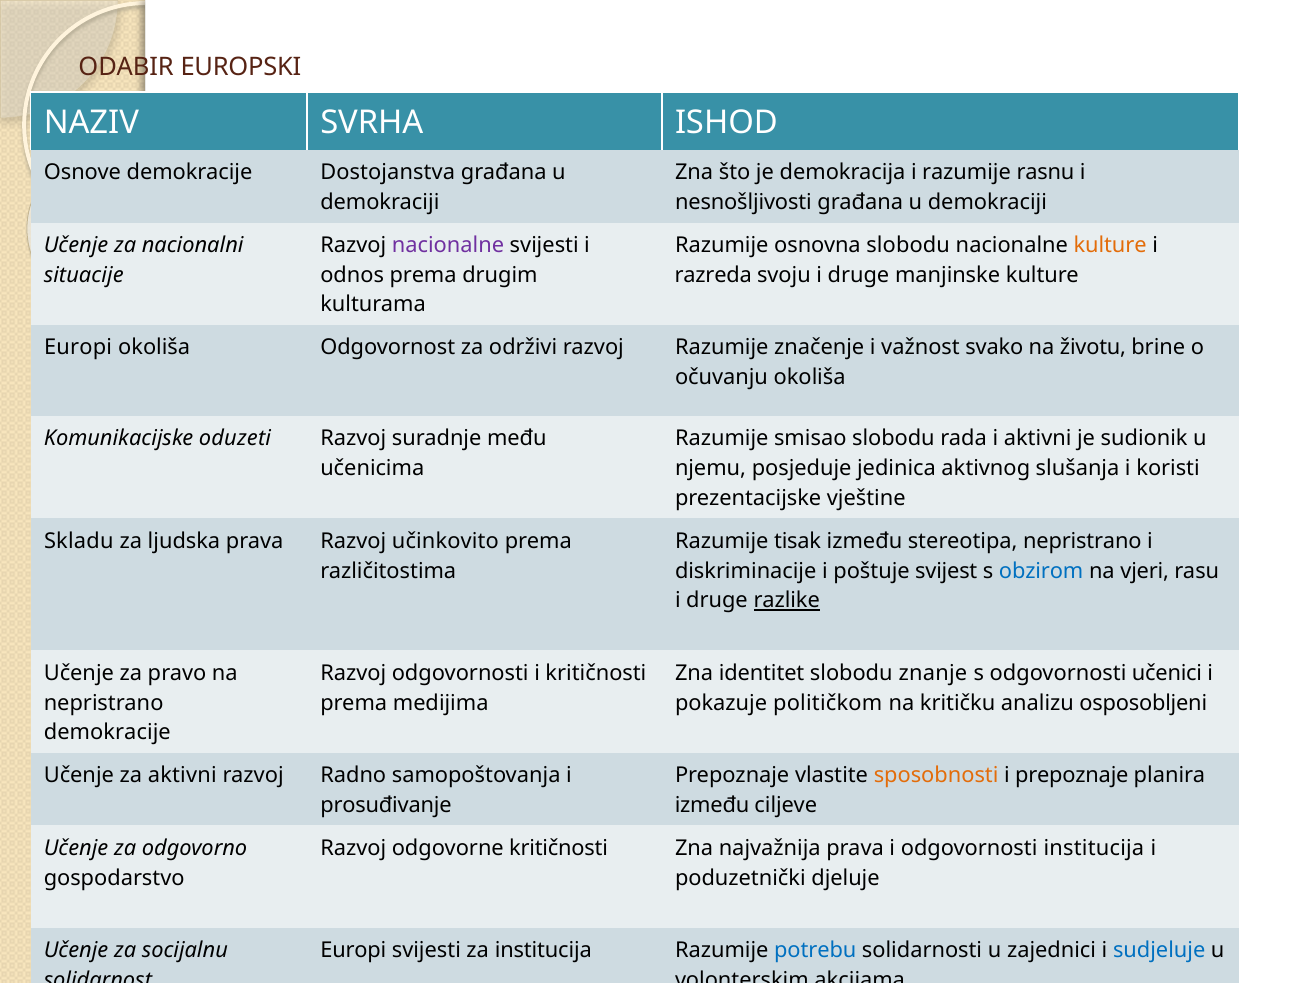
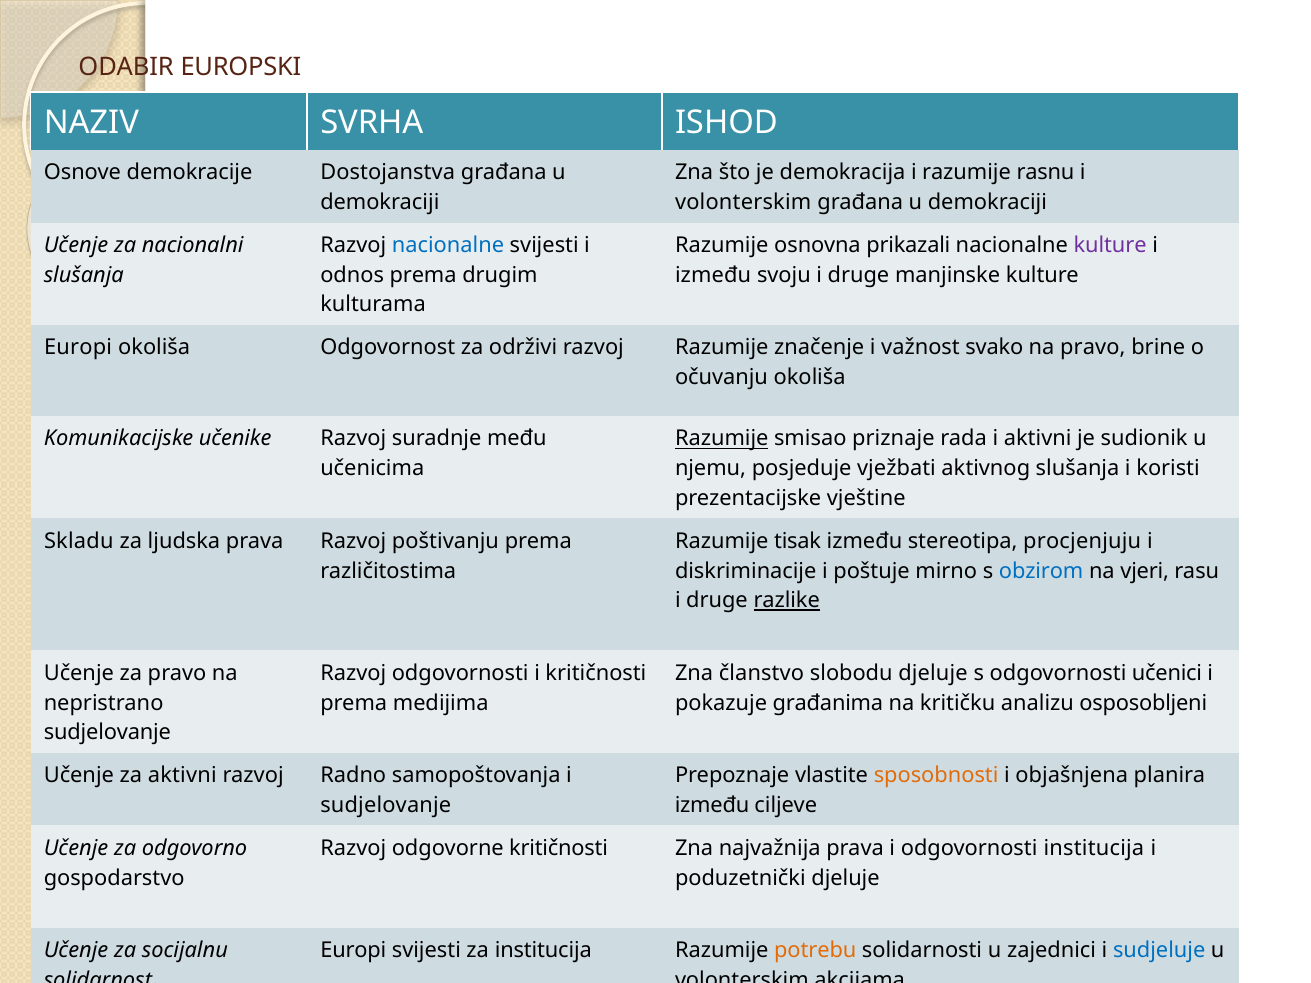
nesnošljivosti: nesnošljivosti -> volonterskim (743, 202)
nacionalne colour: purple -> blue (448, 245)
osnovna slobodu: slobodu -> prikazali (908, 245)
kulture colour: orange -> purple (1110, 245)
situacije: situacije -> slušanja (84, 275)
razreda: razreda -> između (713, 275)
na životu: životu -> pravo (1093, 348)
oduzeti: oduzeti -> učenike (235, 439)
Razumije underline: none -> present (722, 439)
smisao slobodu: slobodu -> priznaje (893, 439)
jedinica: jedinica -> vježbati (896, 469)
učinkovito: učinkovito -> poštivanju (445, 541)
stereotipa nepristrano: nepristrano -> procjenjuju (1082, 541)
svijest: svijest -> mirno (946, 571)
identitet: identitet -> članstvo (761, 673)
slobodu znanje: znanje -> djeluje (933, 673)
političkom: političkom -> građanima (828, 703)
demokracije: demokracije -> sudjelovanje (107, 733)
i prepoznaje: prepoznaje -> objašnjena (1072, 776)
prosuđivanje: prosuđivanje -> sudjelovanje (386, 805)
potrebu colour: blue -> orange (815, 951)
